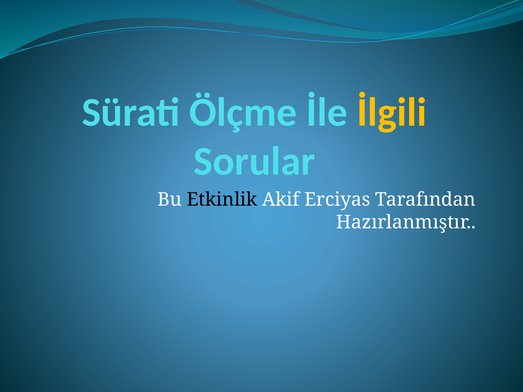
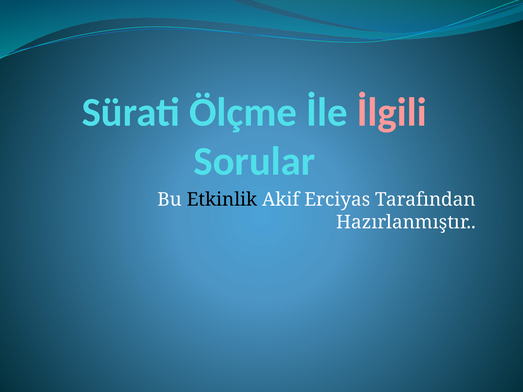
İlgili colour: yellow -> pink (392, 113)
